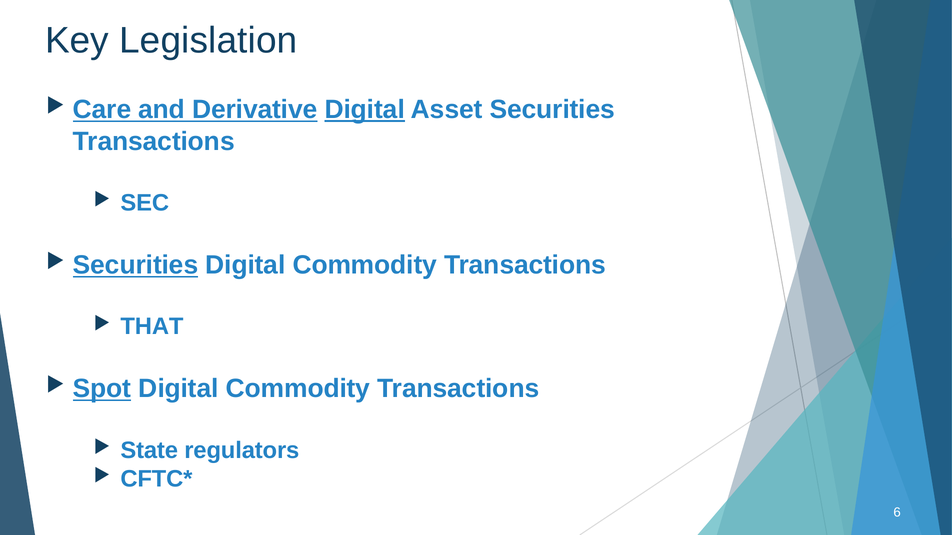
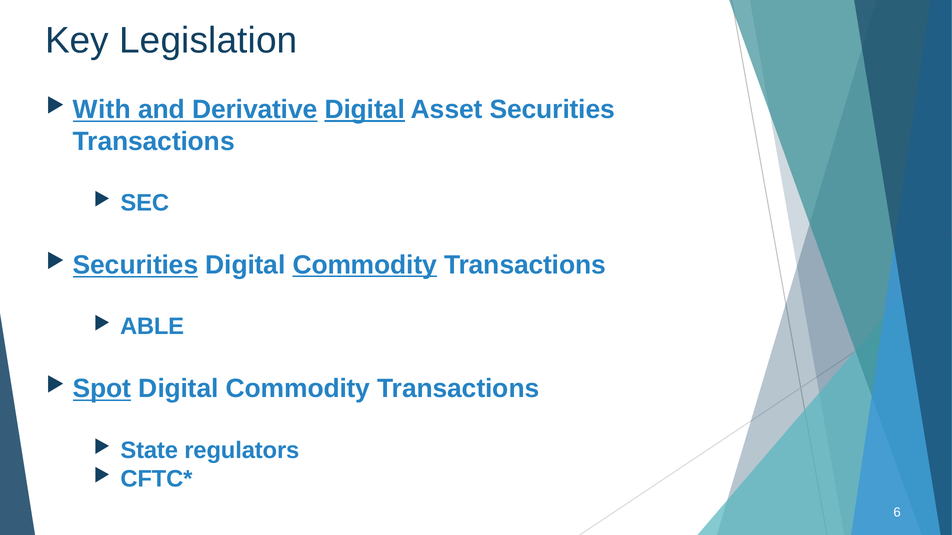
Care: Care -> With (102, 110)
Commodity underline: none -> present (365, 265)
THAT: THAT -> ABLE (152, 327)
